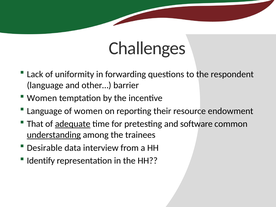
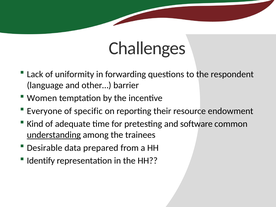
Language: Language -> Everyone (44, 111)
of women: women -> specific (88, 111)
That: That -> Kind (35, 124)
adequate underline: present -> none (73, 124)
interview: interview -> prepared (101, 148)
